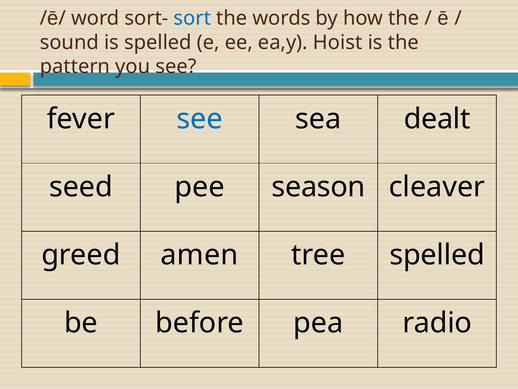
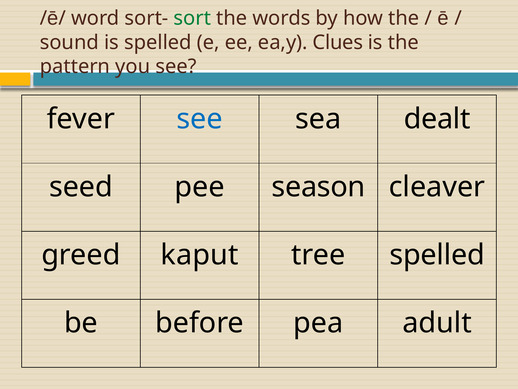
sort colour: blue -> green (192, 18)
Hoist: Hoist -> Clues (338, 42)
amen: amen -> kaput (200, 255)
radio: radio -> adult (437, 323)
